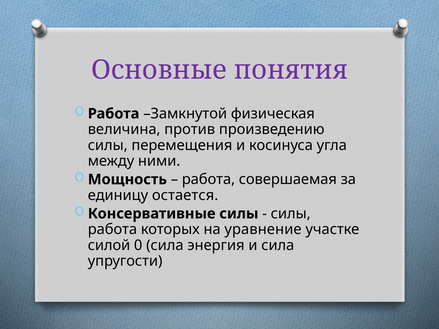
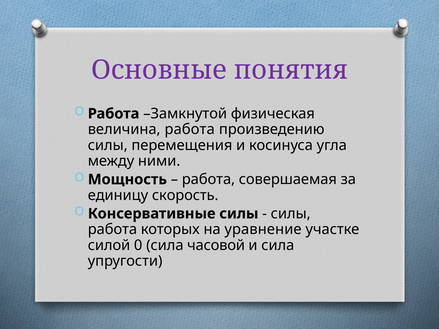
величина против: против -> работа (190, 130)
остается: остается -> скорость (185, 195)
энергия: энергия -> часовой (216, 245)
